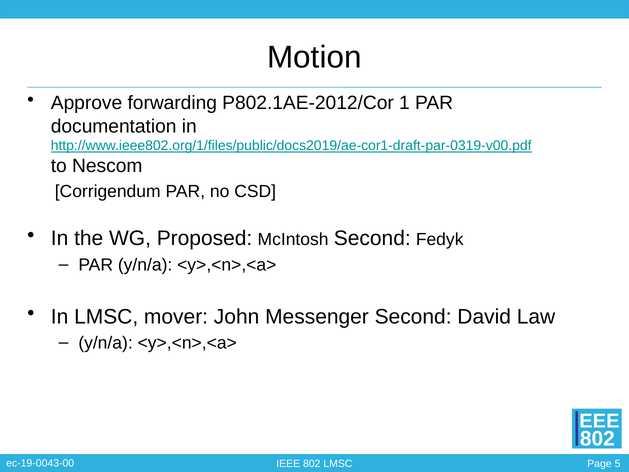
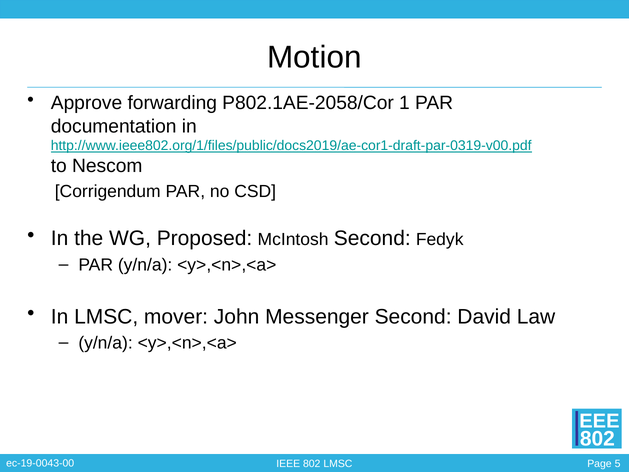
P802.1AE-2012/Cor: P802.1AE-2012/Cor -> P802.1AE-2058/Cor (308, 103)
